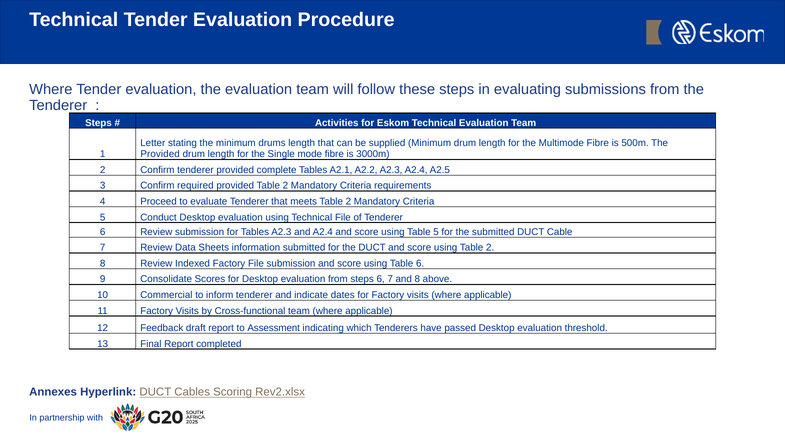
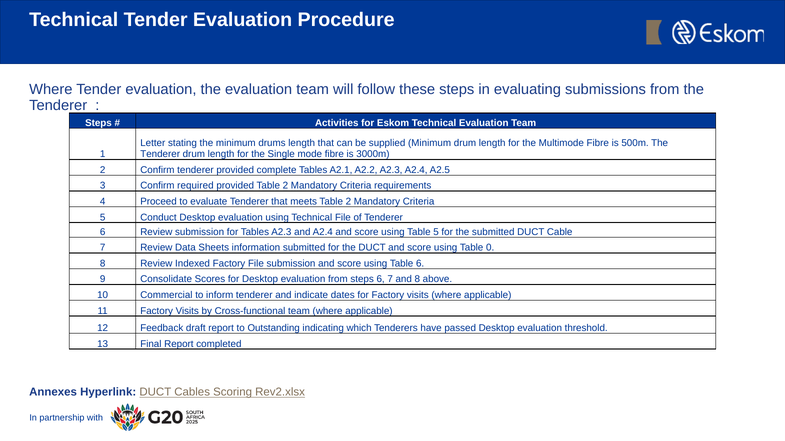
Provided: Provided -> Tenderer (160, 154)
using Table 2: 2 -> 0 (490, 248)
Assessment: Assessment -> Outstanding (274, 328)
